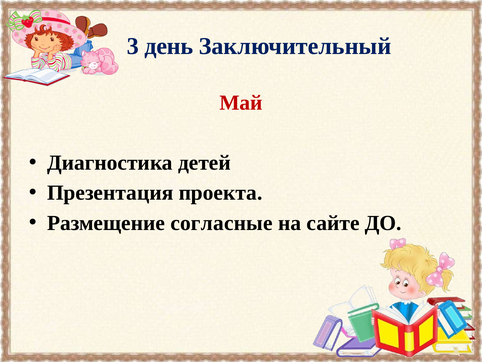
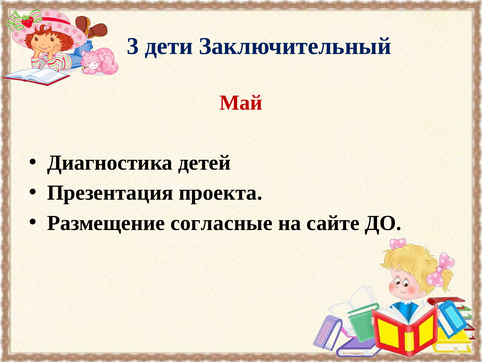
день: день -> дети (169, 46)
